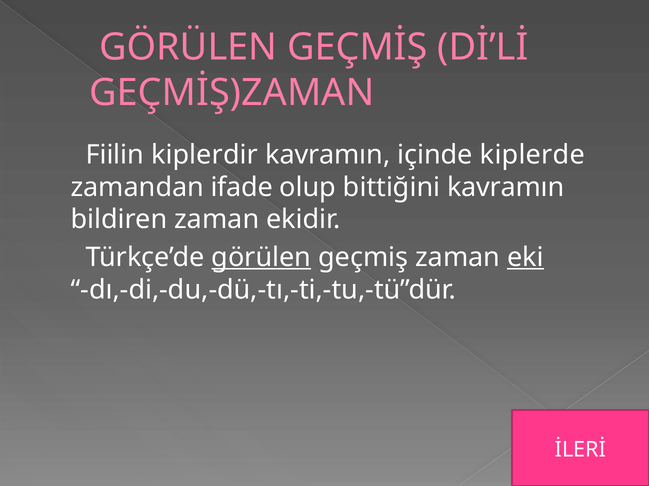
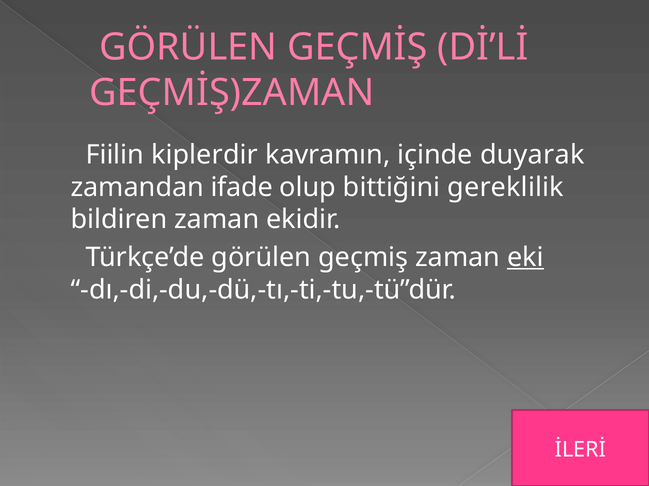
kiplerde: kiplerde -> duyarak (532, 155)
bittiğini kavramın: kavramın -> gereklilik (506, 187)
görülen underline: present -> none (261, 258)
